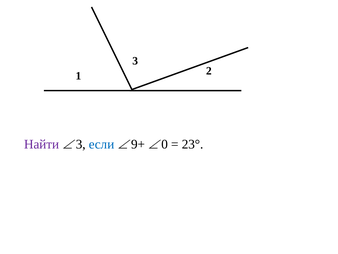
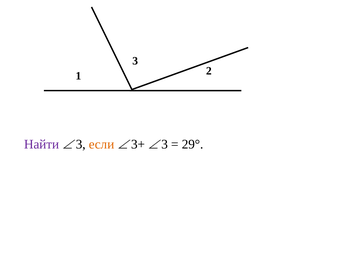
если colour: blue -> orange (102, 144)
9+: 9+ -> 3+ (138, 144)
0: 0 -> 3 (165, 144)
23°: 23° -> 29° (193, 144)
